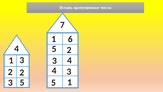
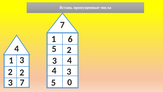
5: 5 -> 7 (22, 82)
5 1: 1 -> 0 (70, 82)
